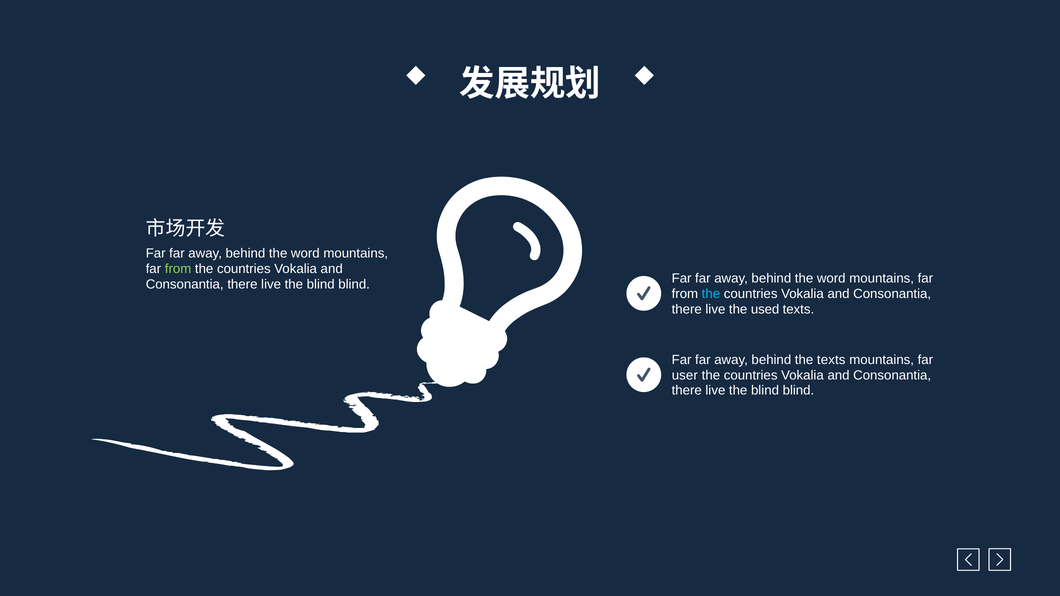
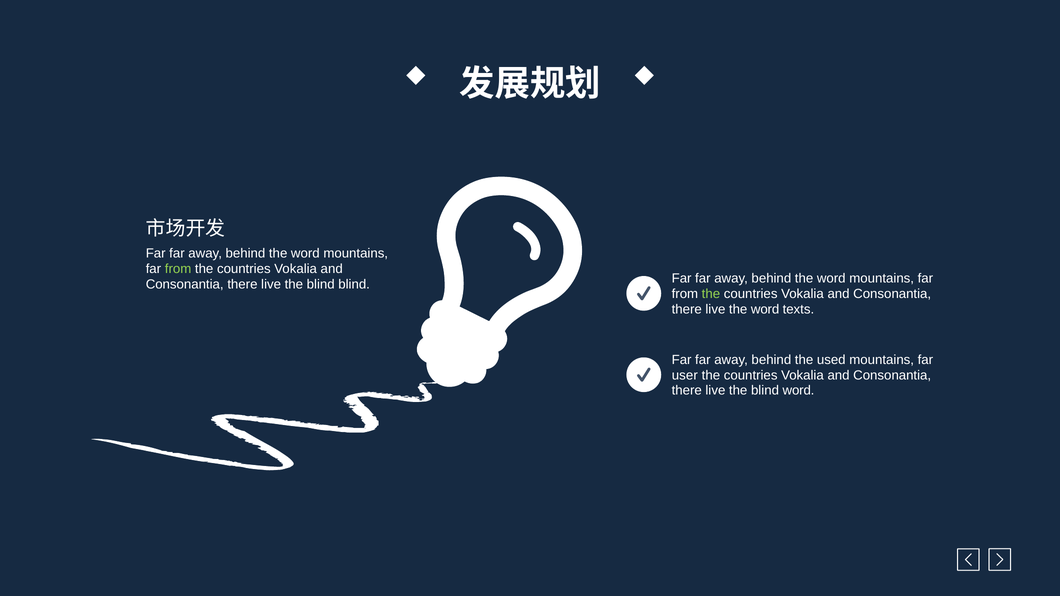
the colour: light blue -> light green (711, 294)
live the used: used -> word (765, 309)
the texts: texts -> used (831, 360)
blind: blind -> word (798, 391)
